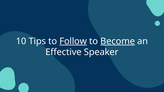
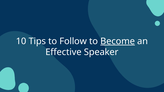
Follow underline: present -> none (73, 41)
